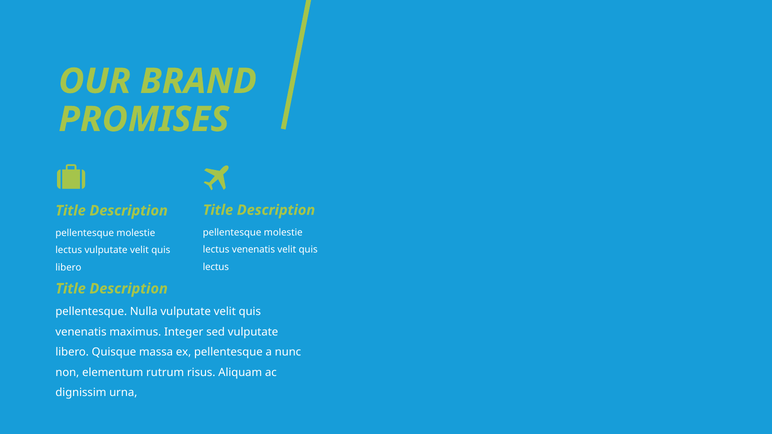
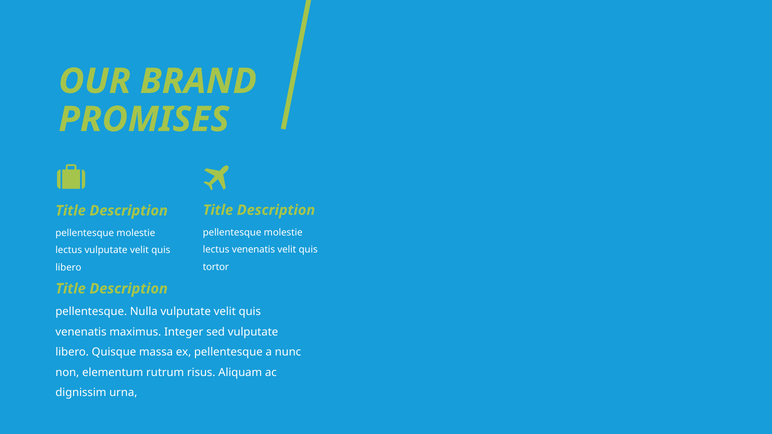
lectus: lectus -> tortor (216, 267)
